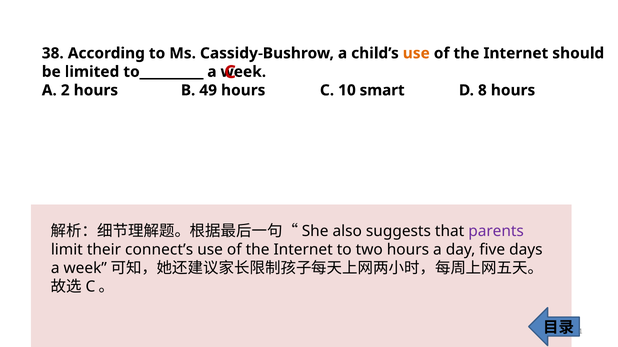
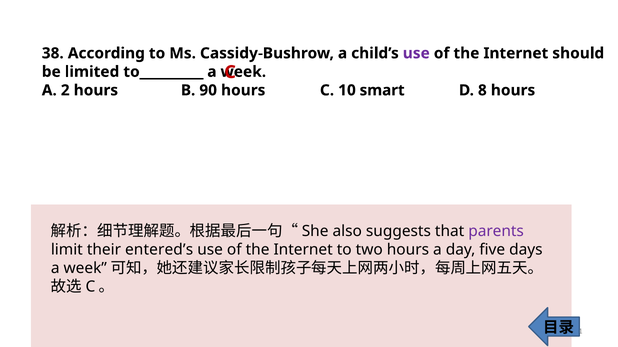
use colour: orange -> purple (416, 53)
49: 49 -> 90 (208, 90)
connect’s: connect’s -> entered’s (159, 250)
